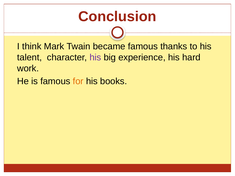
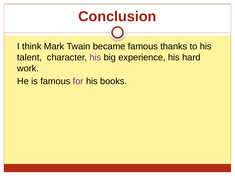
for colour: orange -> purple (78, 81)
